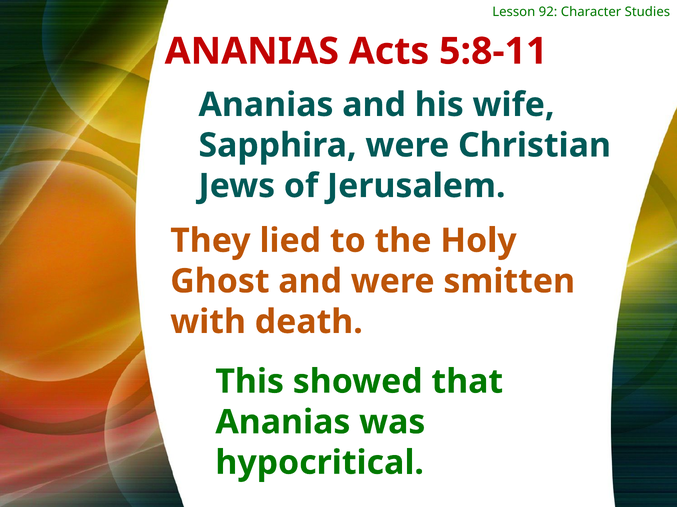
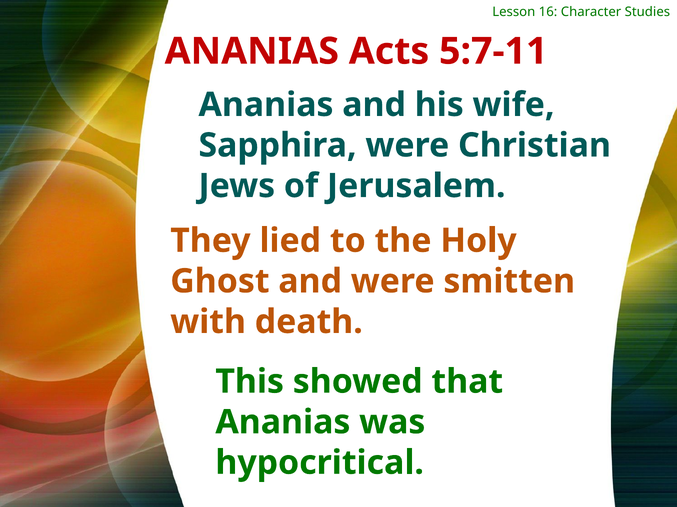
92: 92 -> 16 (548, 12)
5:8-11: 5:8-11 -> 5:7-11 (493, 51)
